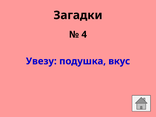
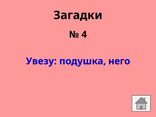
вкус: вкус -> него (119, 61)
